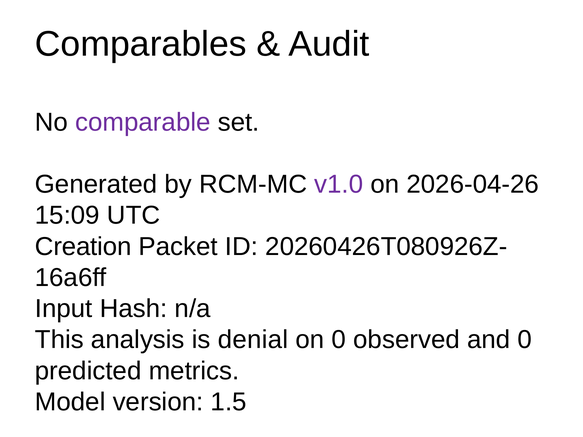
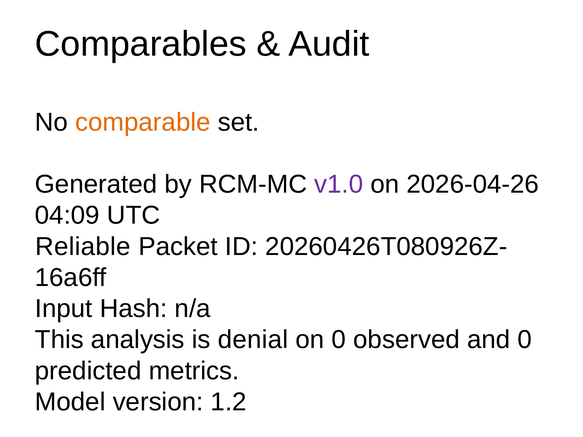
comparable colour: purple -> orange (143, 122)
15:09: 15:09 -> 04:09 (67, 216)
Creation: Creation -> Reliable (83, 247)
1.5: 1.5 -> 1.2 (229, 402)
